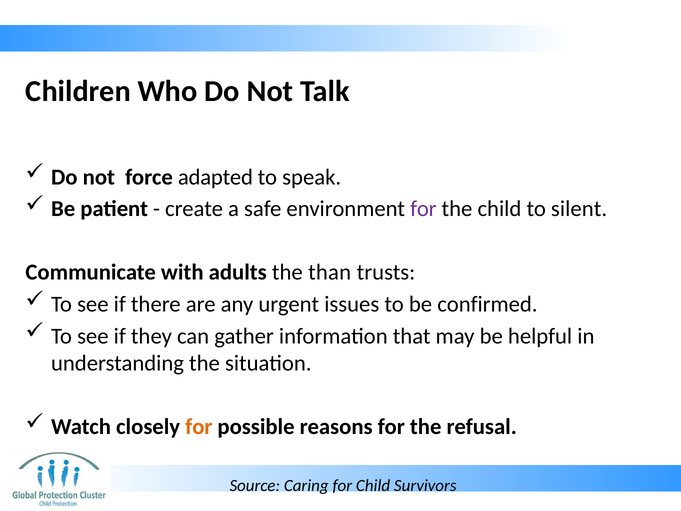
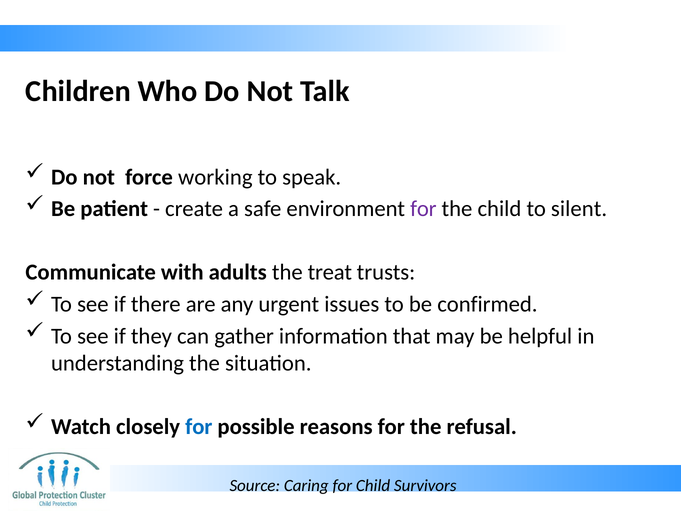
adapted: adapted -> working (215, 177)
than: than -> treat (330, 272)
for colour: orange -> blue (199, 427)
